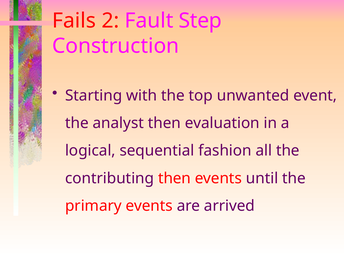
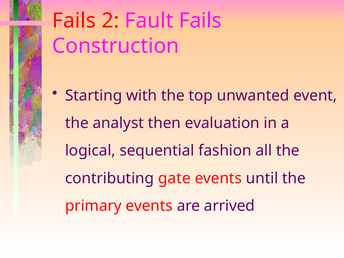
Fault Step: Step -> Fails (200, 21)
contributing then: then -> gate (174, 178)
